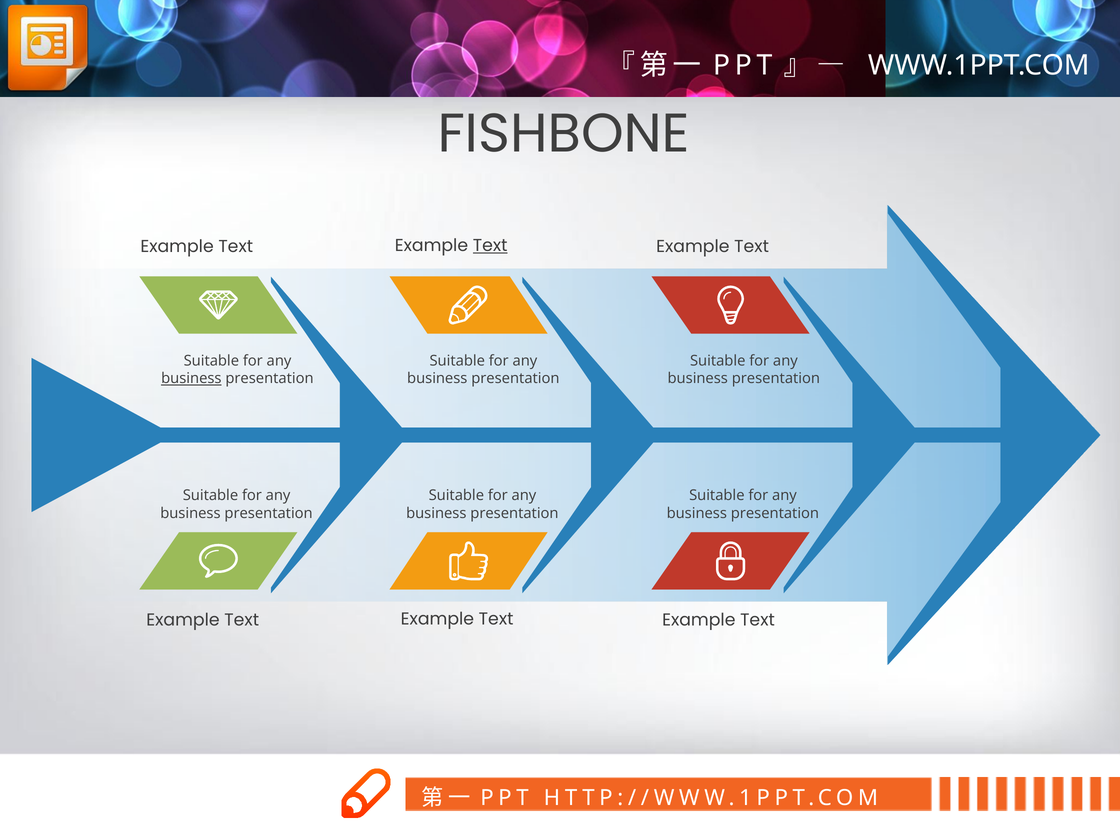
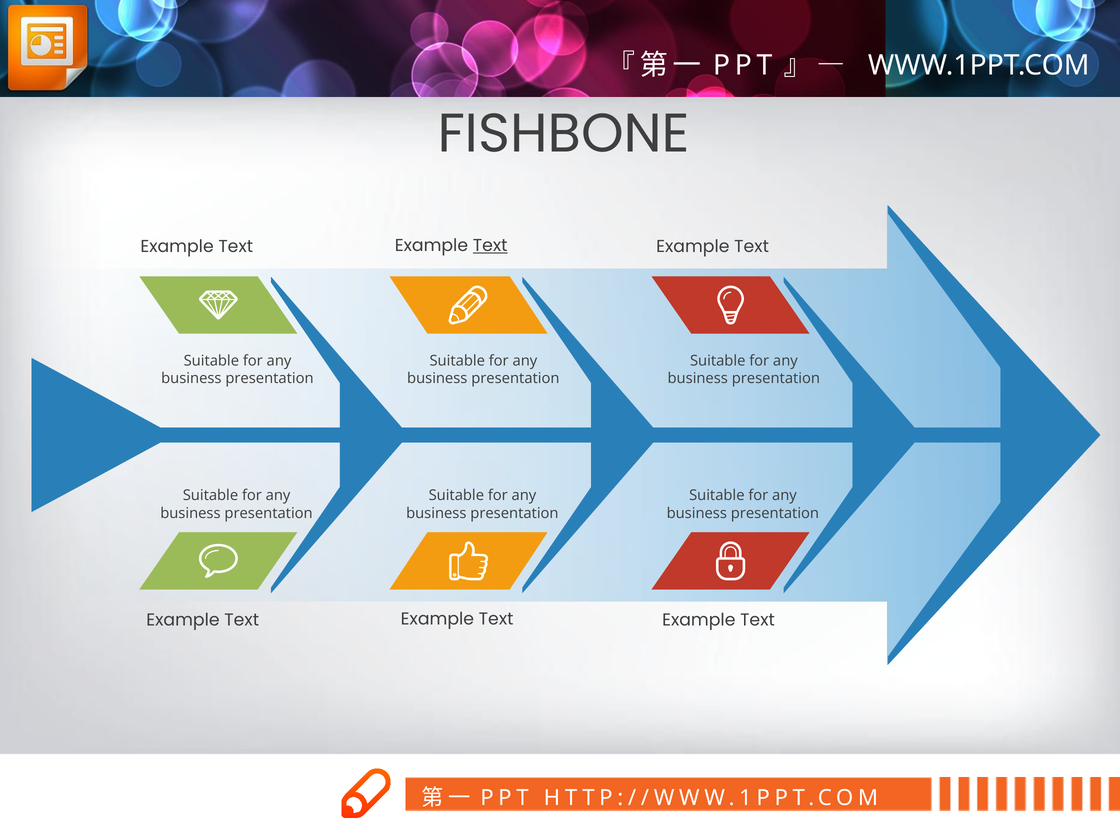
business underline: present -> none (191, 379)
